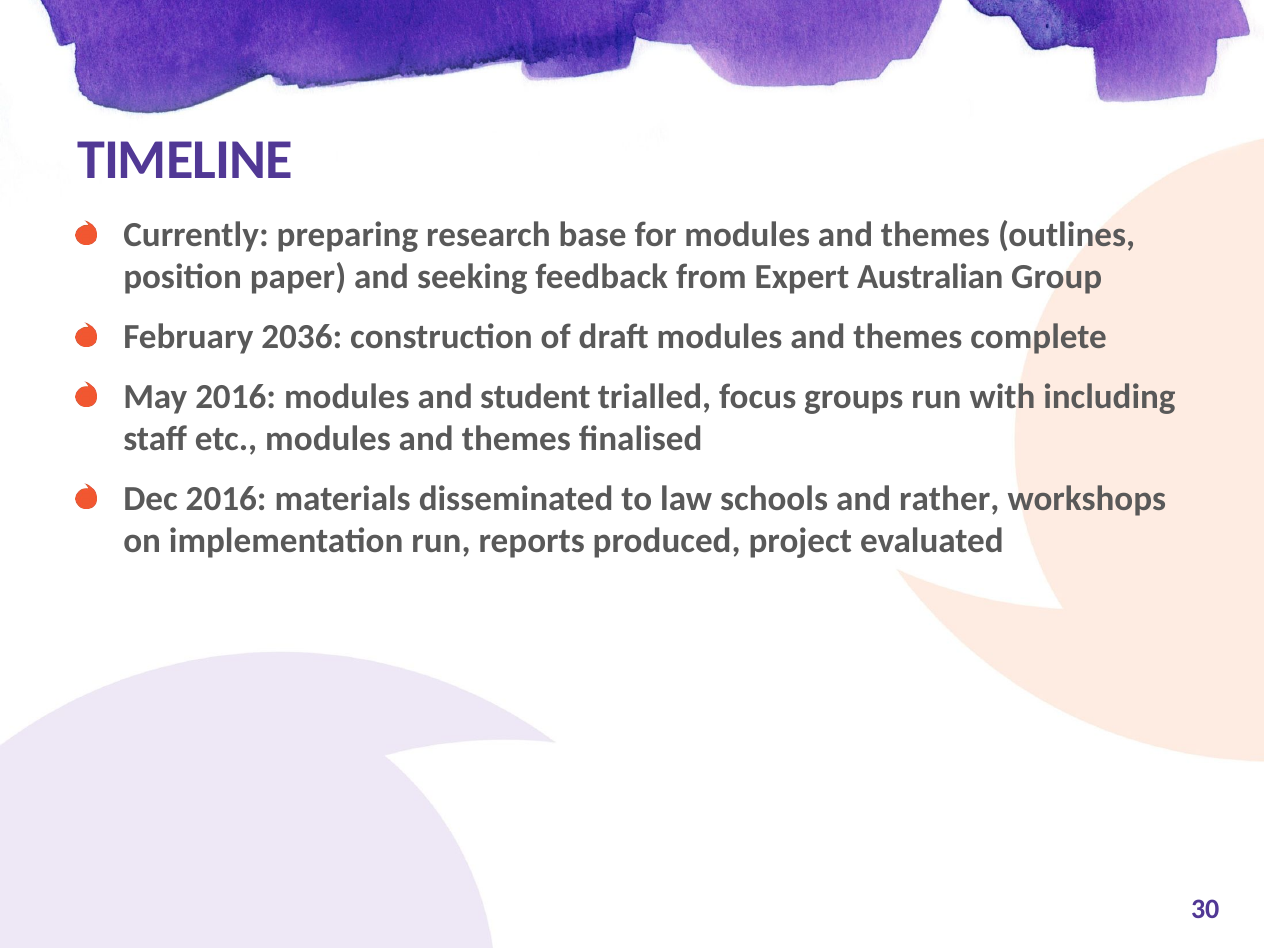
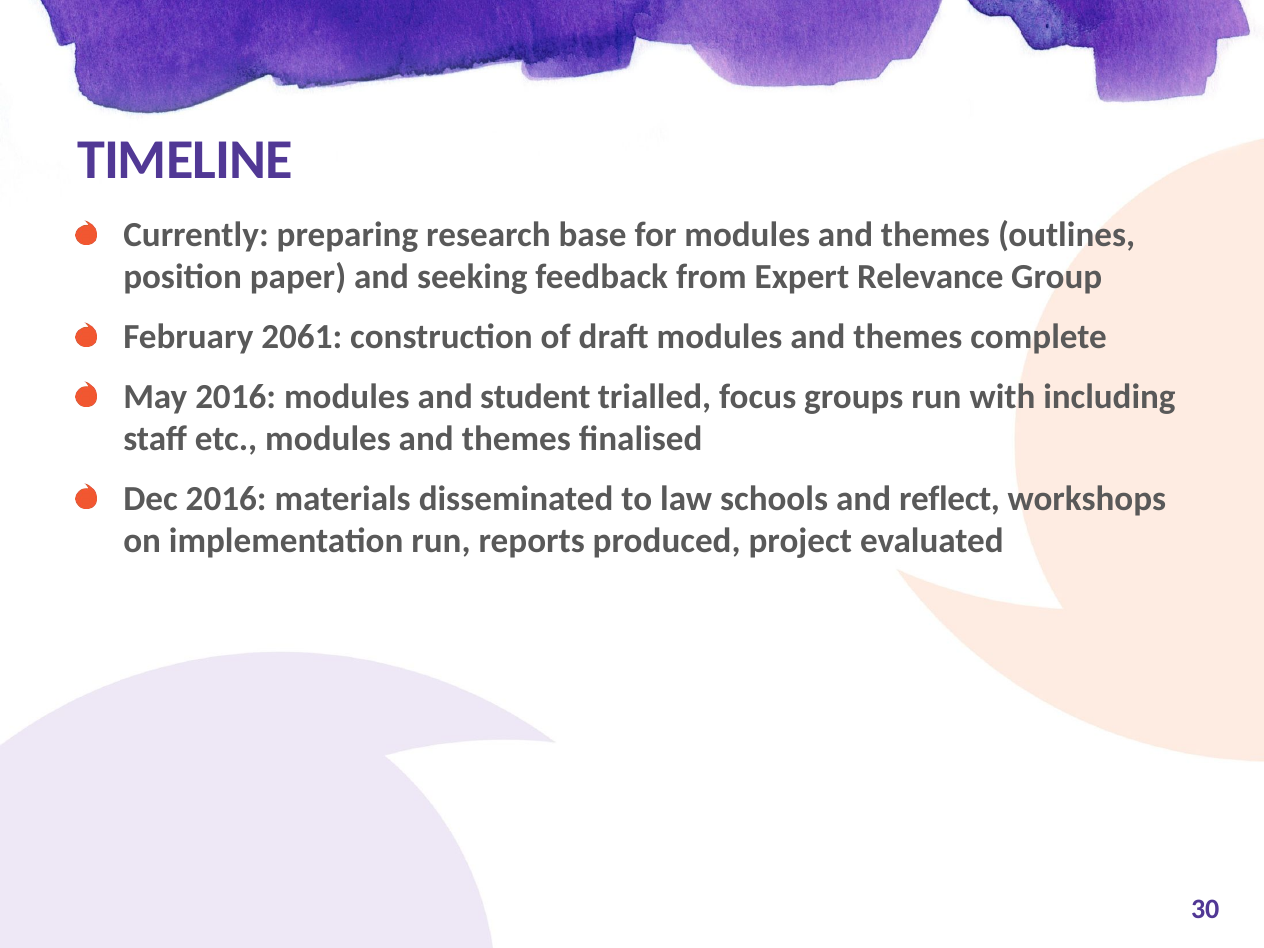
Australian: Australian -> Relevance (930, 277)
2036: 2036 -> 2061 (302, 337)
rather: rather -> reflect (949, 499)
